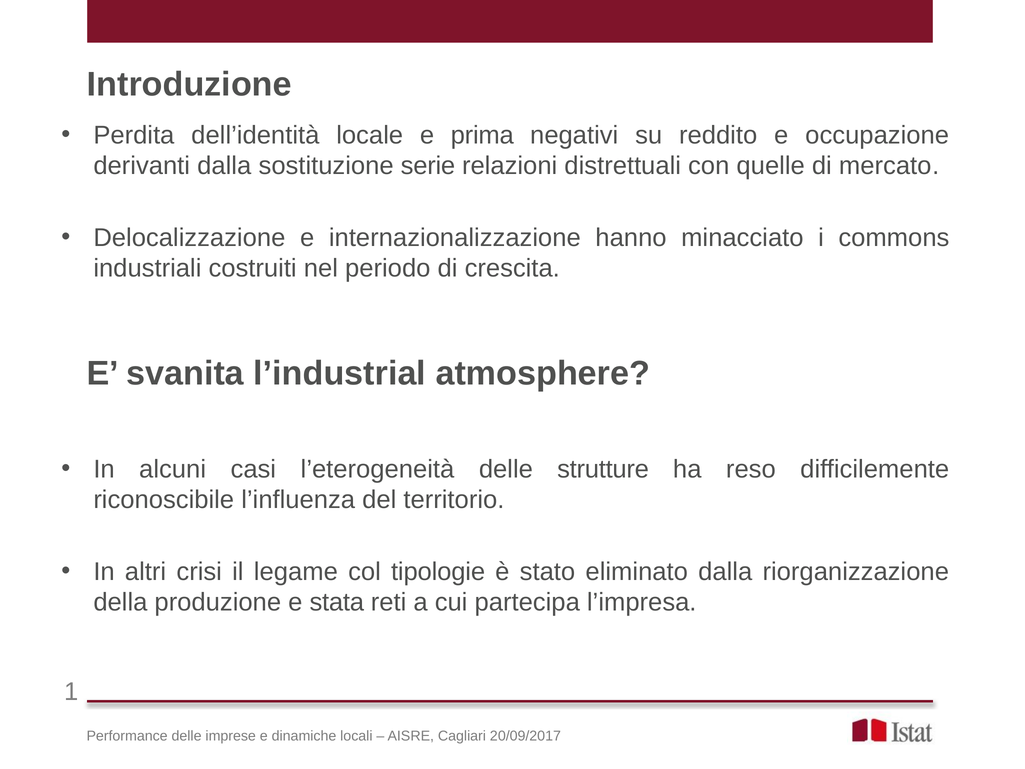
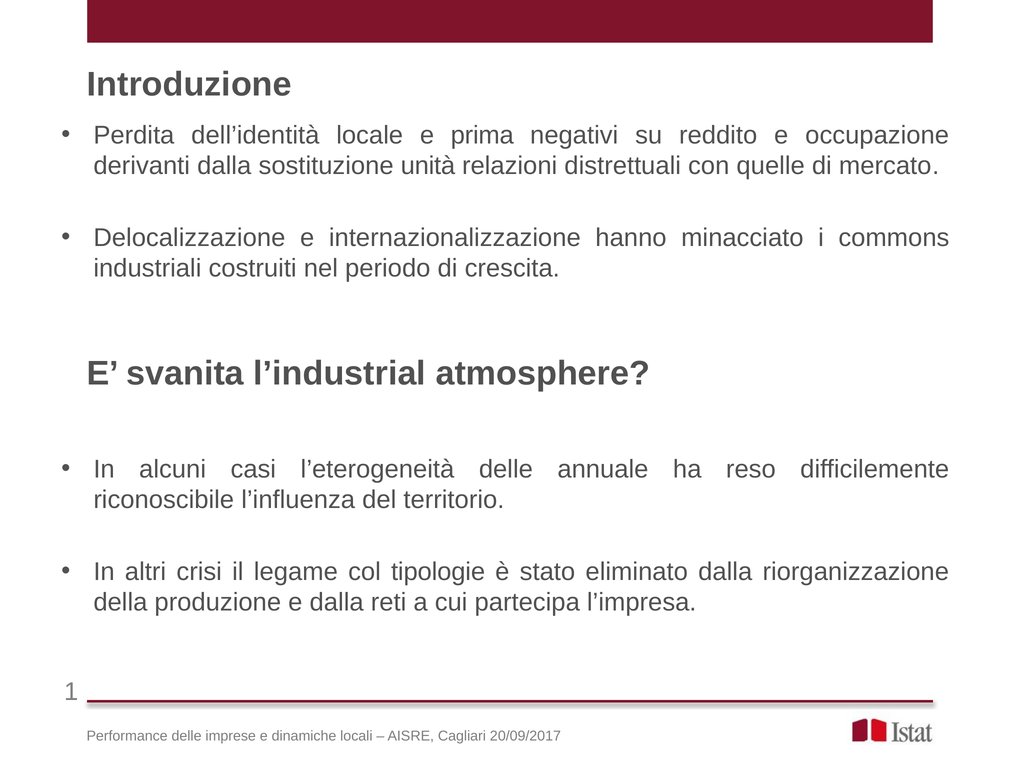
serie: serie -> unità (428, 166)
strutture: strutture -> annuale (603, 469)
e stata: stata -> dalla (337, 602)
